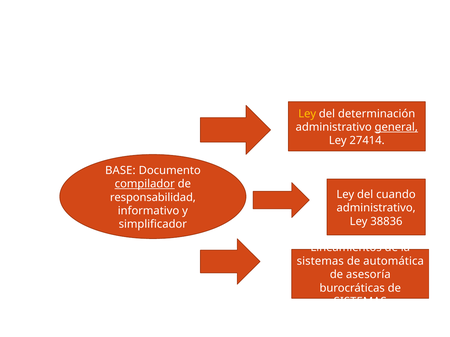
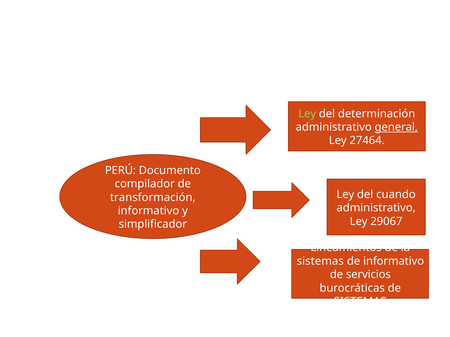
Ley colour: yellow -> light green (307, 114)
27414: 27414 -> 27464 (367, 141)
BASE: BASE -> PERÚ (120, 171)
compilador underline: present -> none (145, 184)
responsabilidad: responsabilidad -> transformación (153, 198)
38836: 38836 -> 29067 (386, 222)
de automática: automática -> informativo (394, 261)
asesoría: asesoría -> servicios (368, 275)
